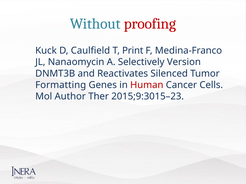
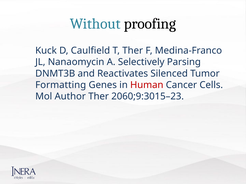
proofing colour: red -> black (150, 24)
T Print: Print -> Ther (133, 51)
Version: Version -> Parsing (184, 62)
2015;9:3015–23: 2015;9:3015–23 -> 2060;9:3015–23 (148, 97)
